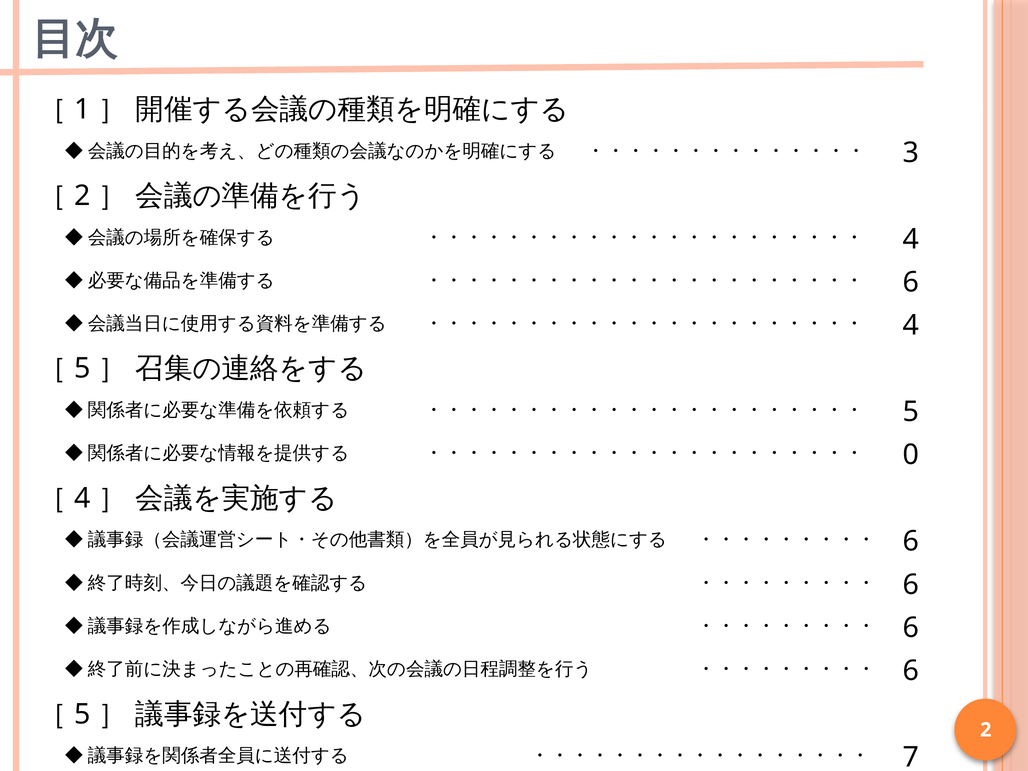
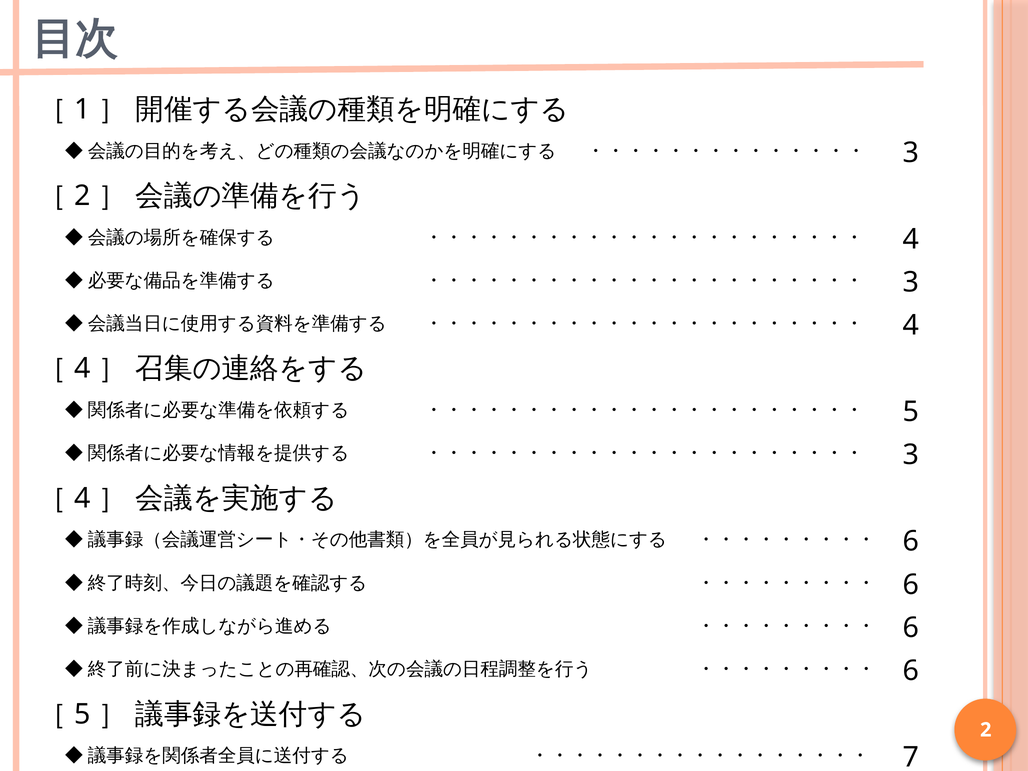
6: 6 -> 3 (911, 282)
5: 5 -> 4 (82, 369)
0: 0 -> 3 (911, 455)
